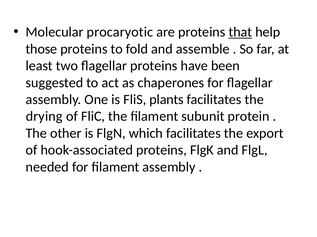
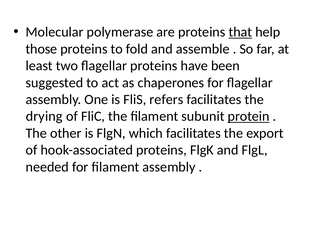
procaryotic: procaryotic -> polymerase (120, 32)
plants: plants -> refers (166, 100)
protein underline: none -> present (249, 117)
